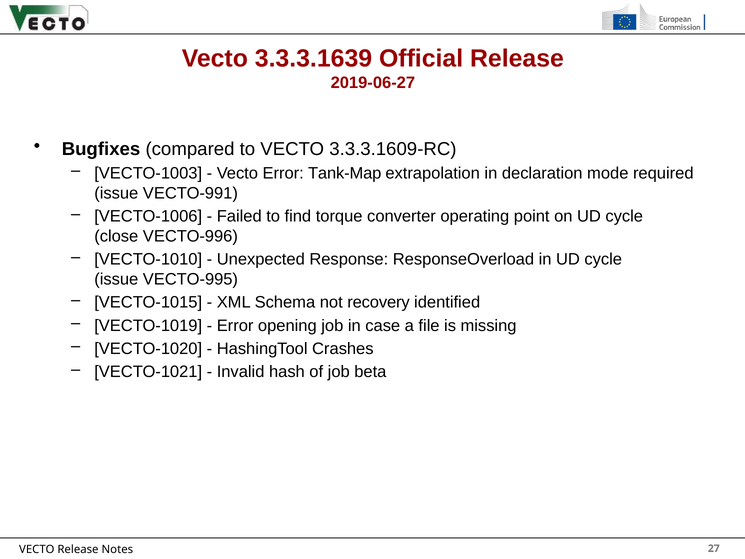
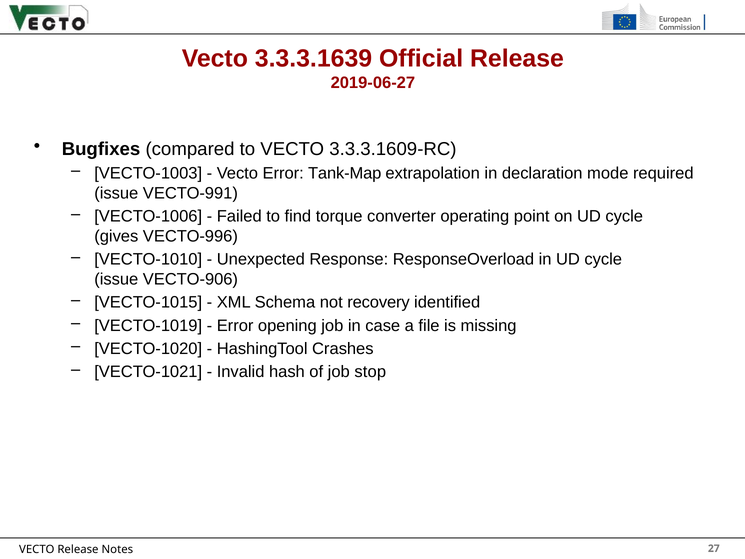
close: close -> gives (116, 236)
VECTO-995: VECTO-995 -> VECTO-906 (190, 279)
beta: beta -> stop (370, 372)
